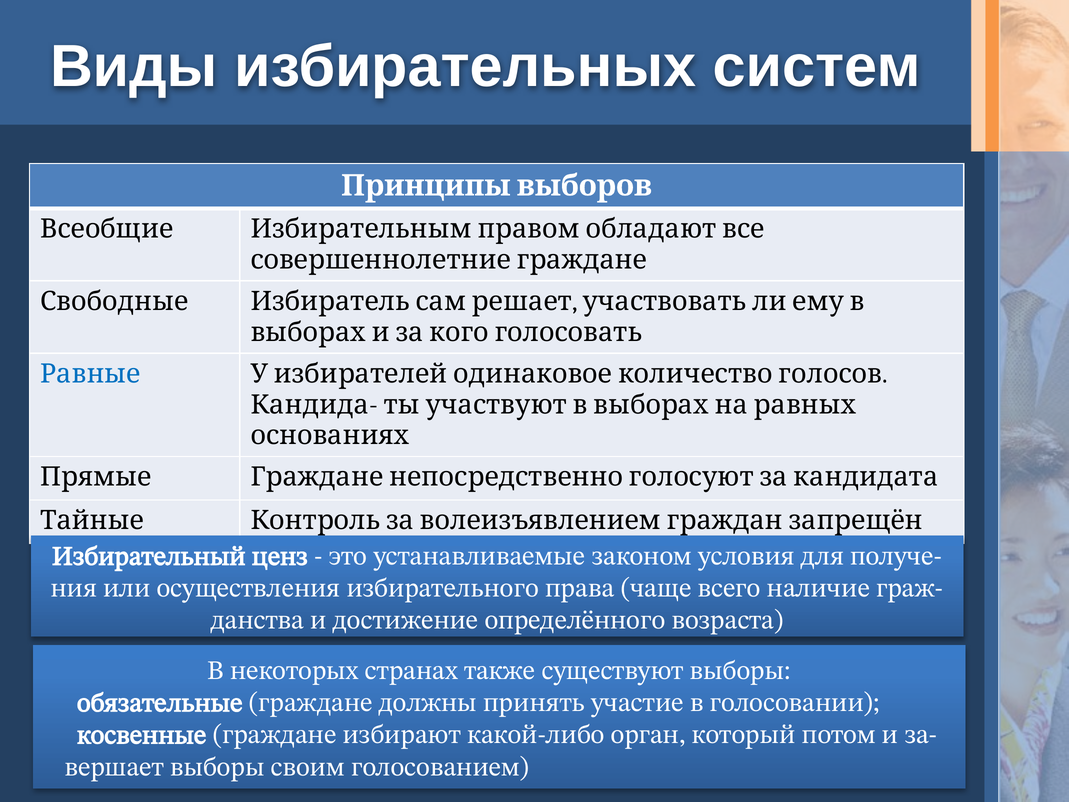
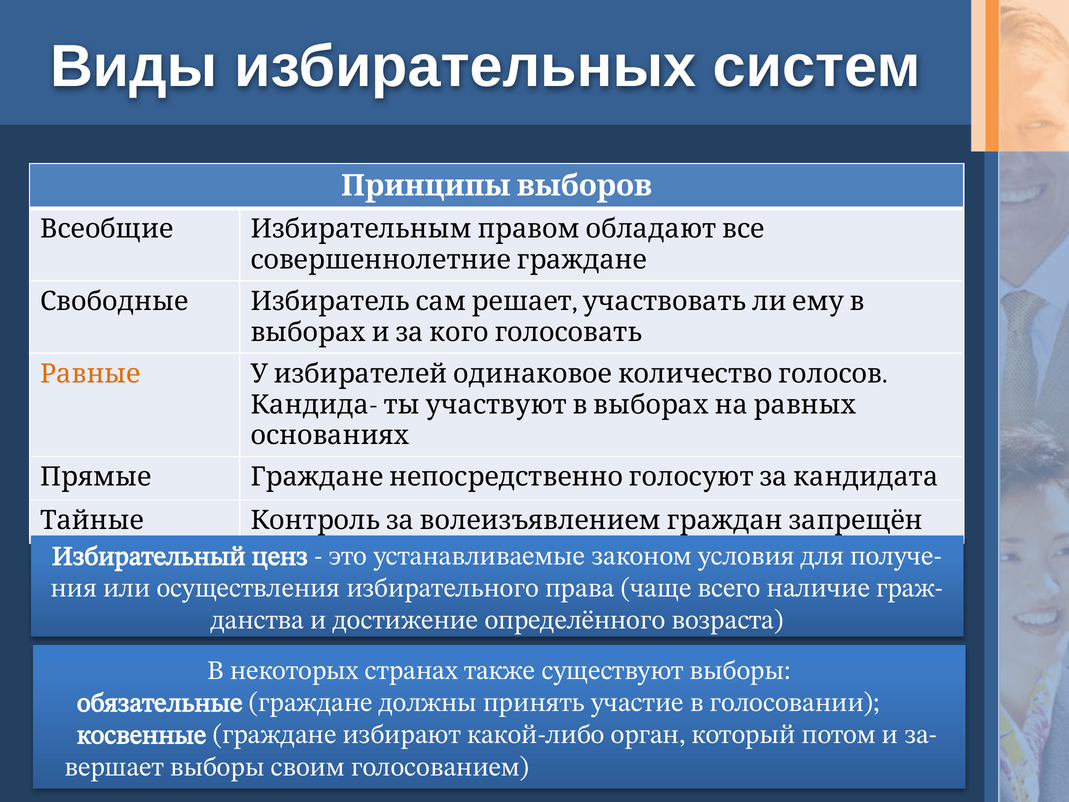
Равные colour: blue -> orange (90, 374)
